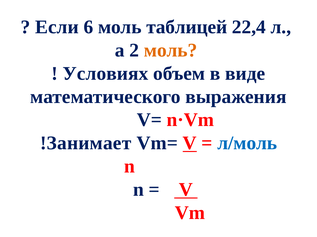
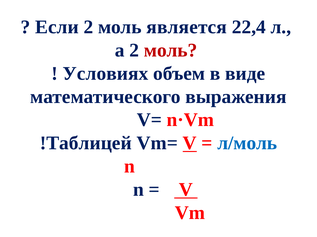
Если 6: 6 -> 2 (88, 27)
таблицей: таблицей -> является (187, 27)
моль colour: orange -> red (171, 50)
!Занимает: !Занимает -> !Таблицей (86, 144)
